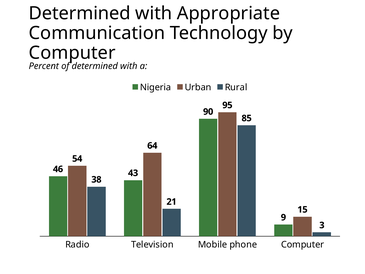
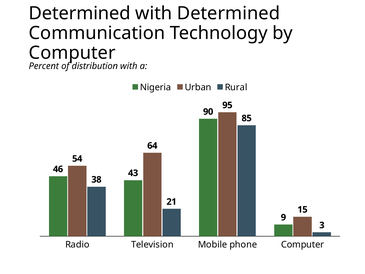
with Appropriate: Appropriate -> Determined (228, 13)
of determined: determined -> distribution (95, 66)
